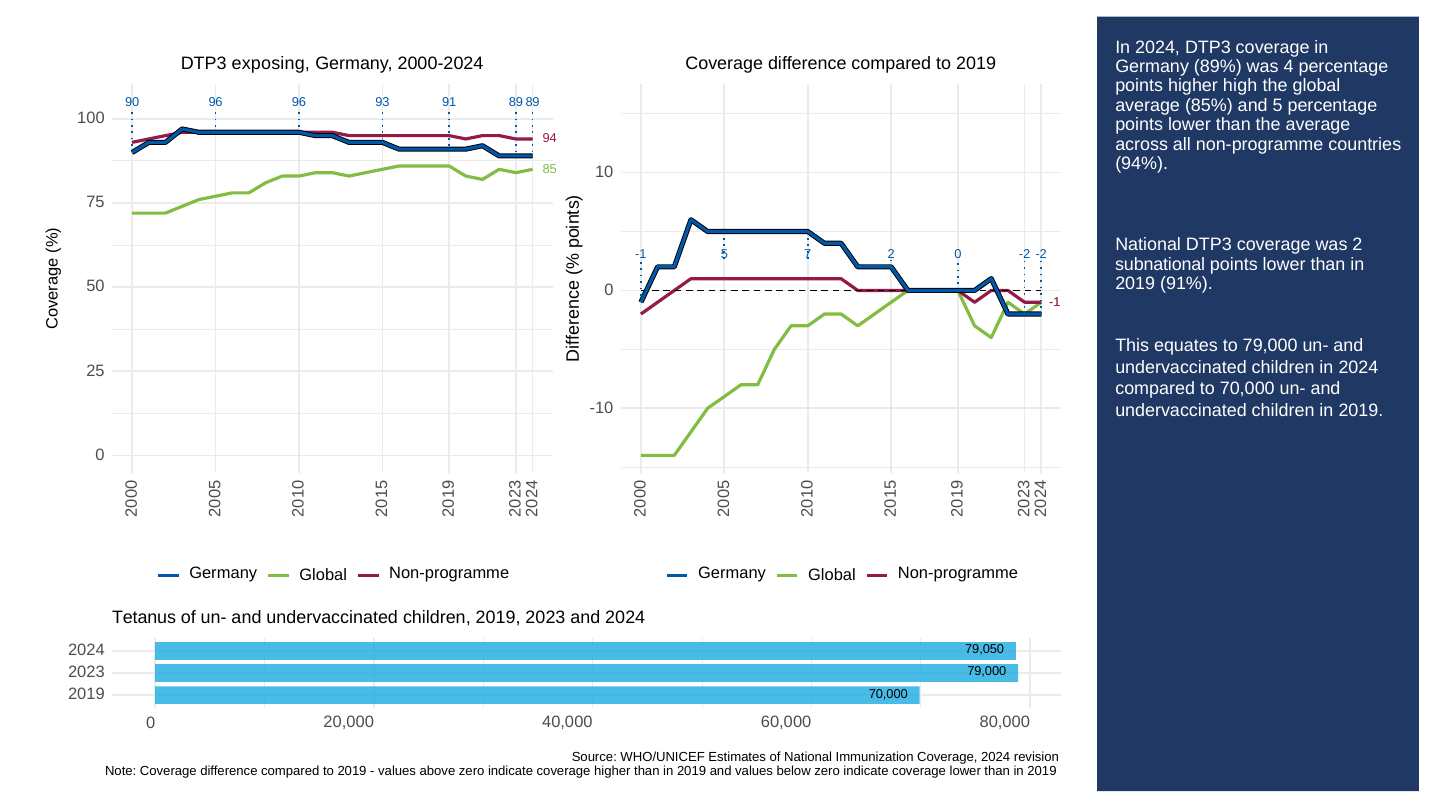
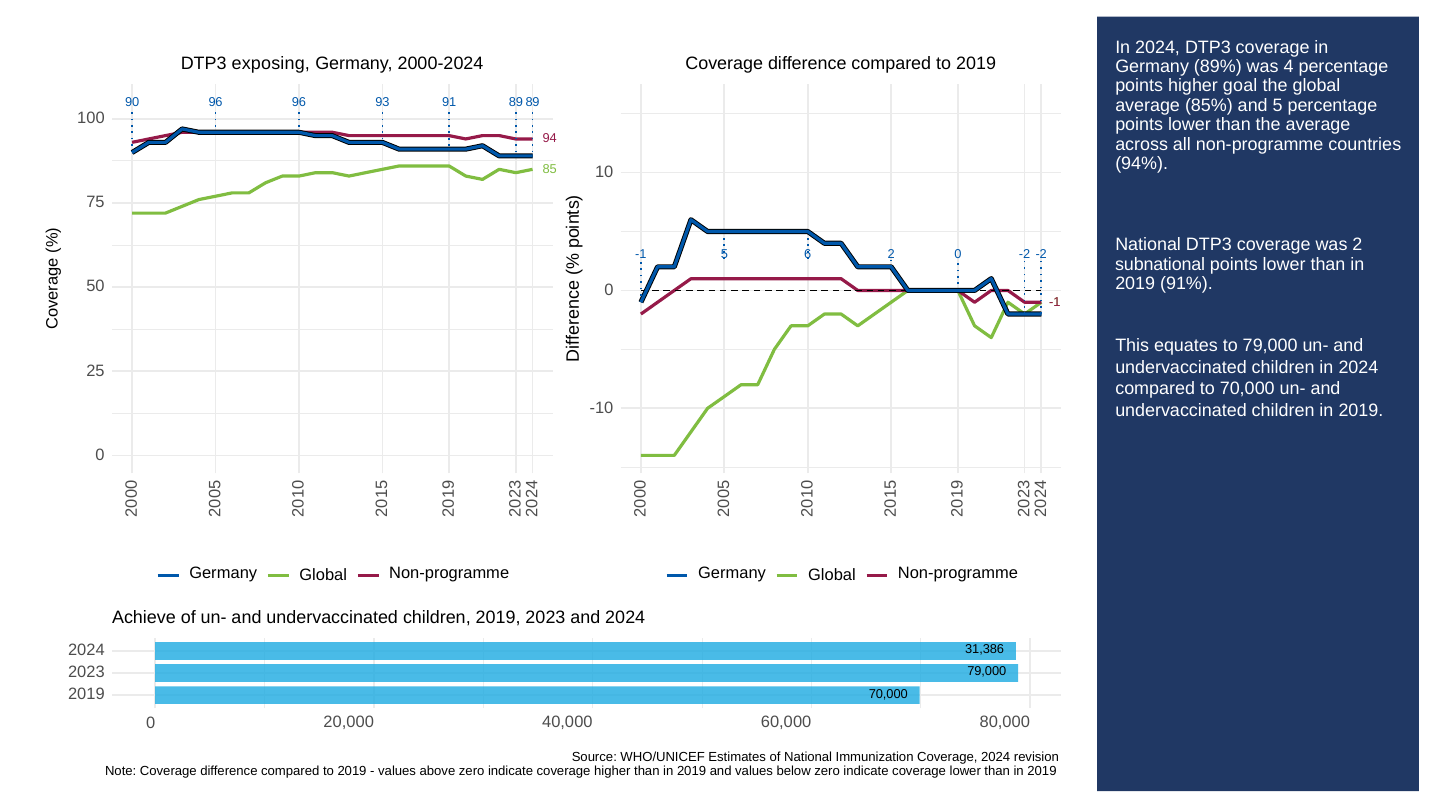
high: high -> goal (1240, 86)
7: 7 -> 6 (808, 255)
Tetanus: Tetanus -> Achieve (144, 618)
79,050: 79,050 -> 31,386 (985, 650)
